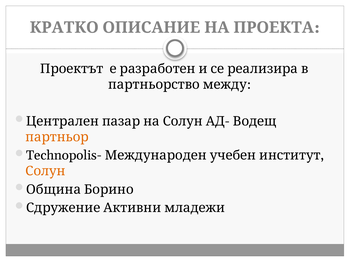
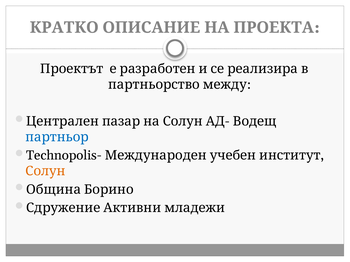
партньор colour: orange -> blue (57, 137)
